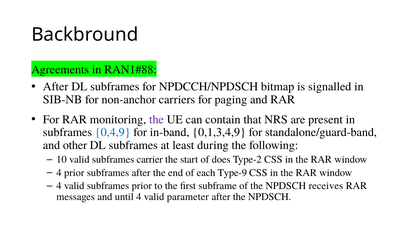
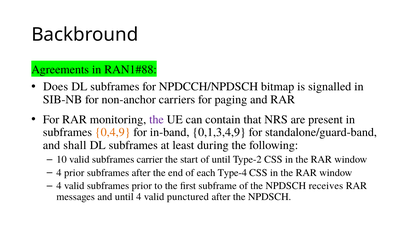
After: After -> Does (56, 87)
0,4,9 colour: blue -> orange (113, 132)
other: other -> shall (75, 145)
of does: does -> until (221, 160)
Type-9: Type-9 -> Type-4 (232, 173)
parameter: parameter -> punctured (188, 197)
